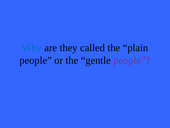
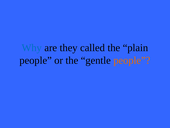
people colour: purple -> orange (132, 60)
